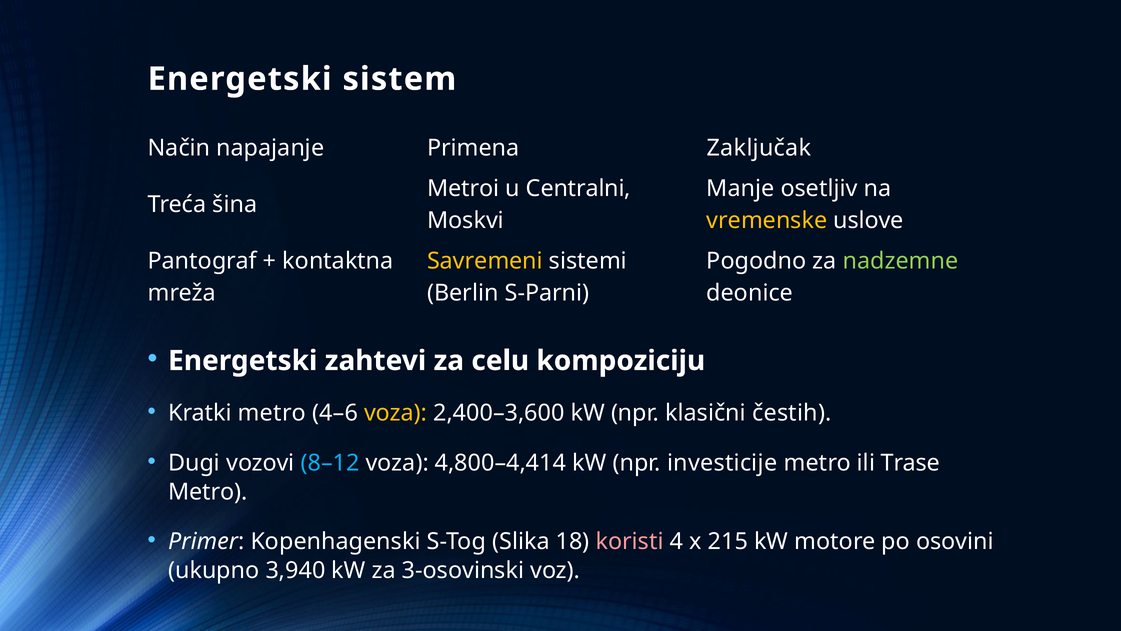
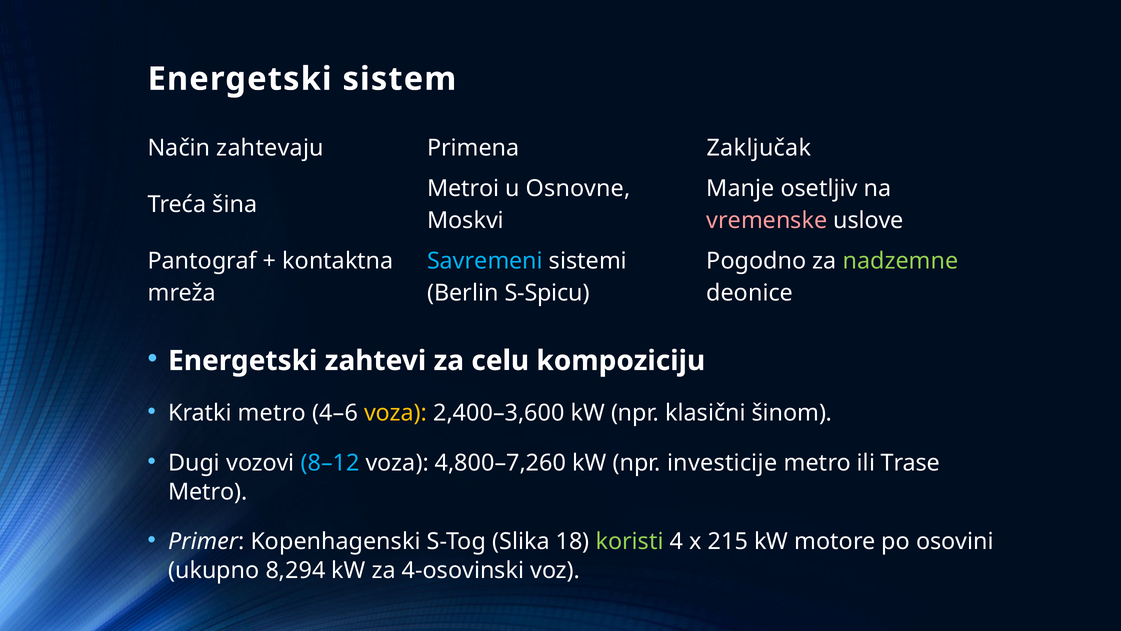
napajanje: napajanje -> zahtevaju (270, 148)
Centralni: Centralni -> Osnovne (578, 188)
vremenske colour: yellow -> pink (767, 220)
Savremeni colour: yellow -> light blue (485, 261)
S-Parni: S-Parni -> S-Spicu (547, 293)
čestih: čestih -> šinom (792, 413)
4,800–4,414: 4,800–4,414 -> 4,800–7,260 (500, 463)
koristi colour: pink -> light green (630, 541)
3,940: 3,940 -> 8,294 (295, 570)
3-osovinski: 3-osovinski -> 4-osovinski (463, 570)
